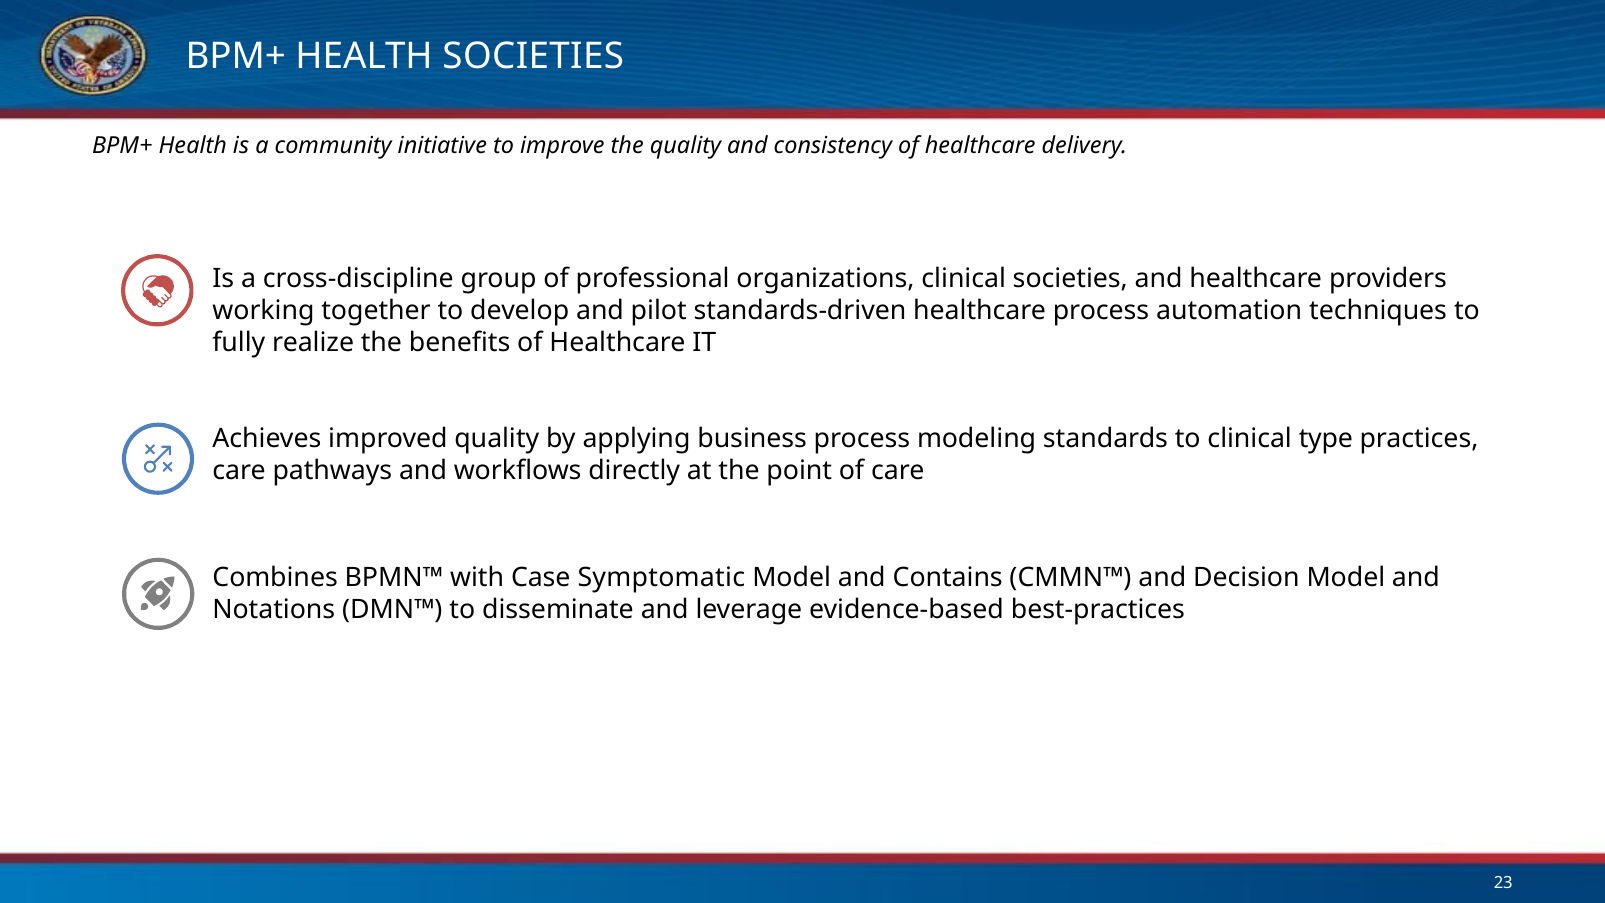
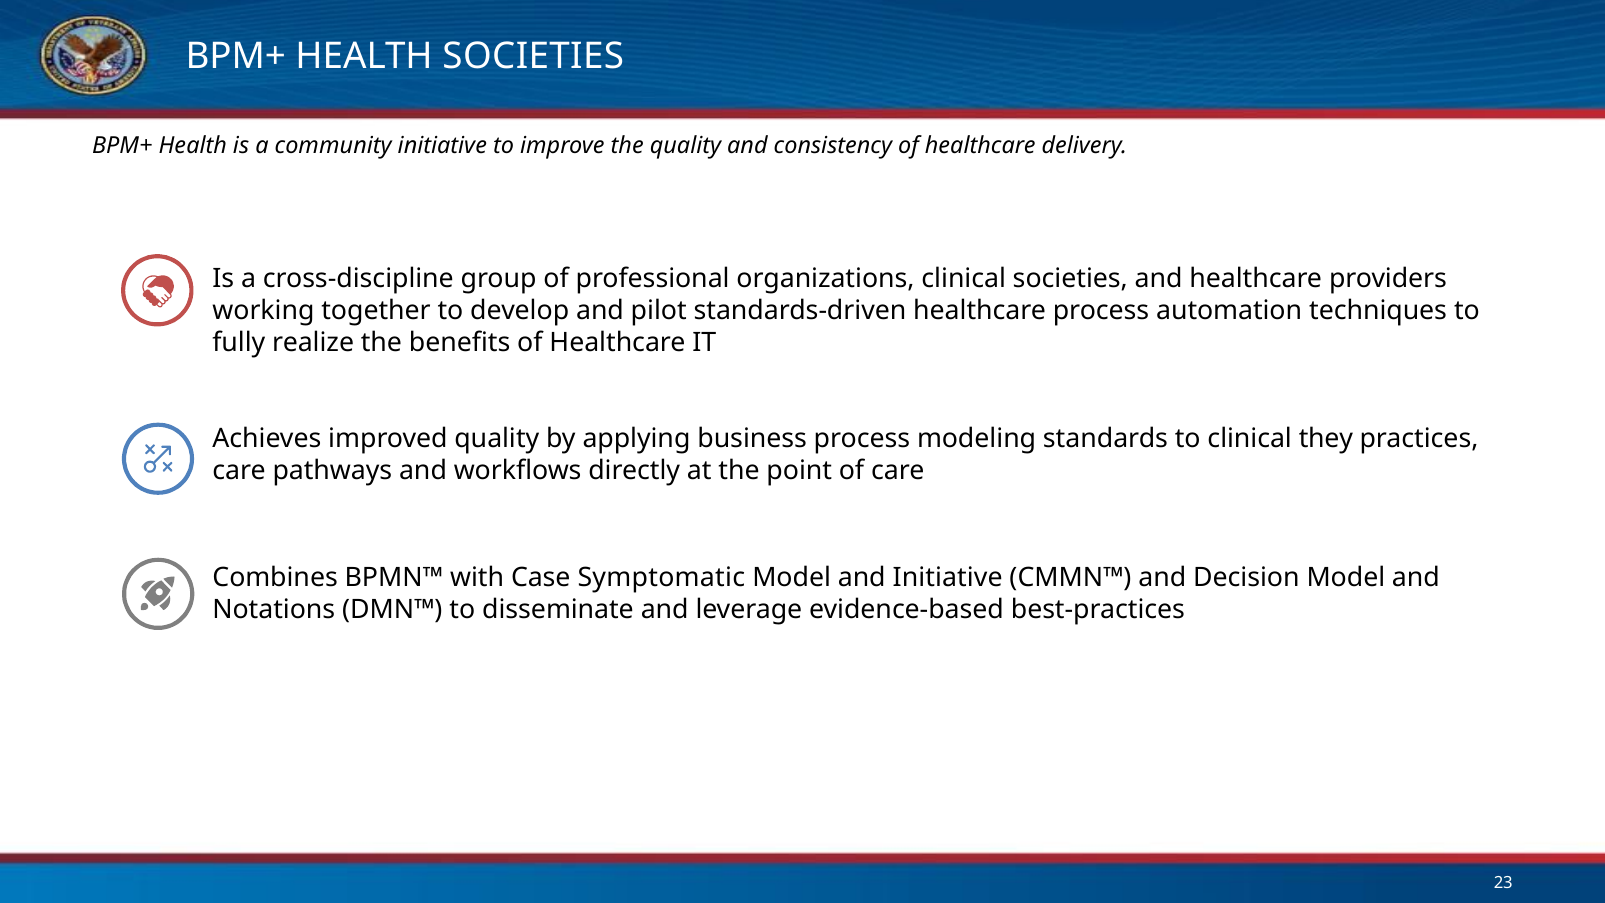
type: type -> they (1326, 439)
and Contains: Contains -> Initiative (948, 577)
